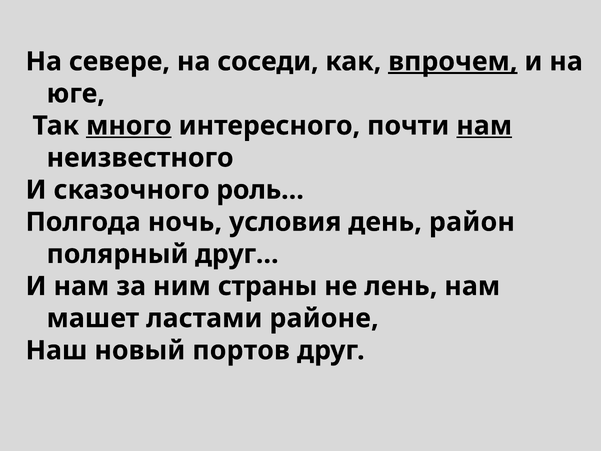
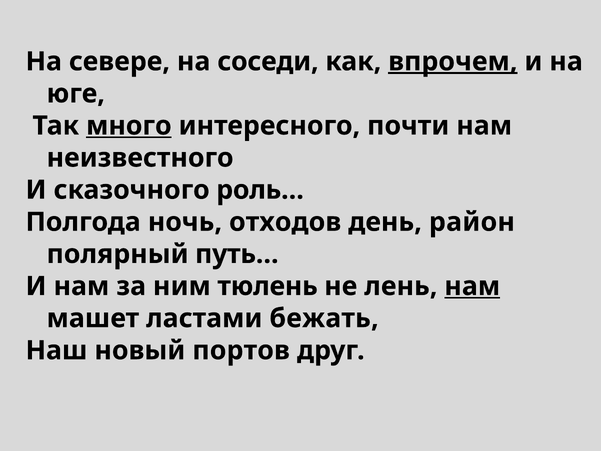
нам underline: present -> none (484, 126)
условия: условия -> отходов (285, 222)
друг…: друг… -> путь… (237, 254)
страны: страны -> тюлень (268, 286)
нам underline: none -> present (472, 286)
районе: районе -> бежать (324, 318)
